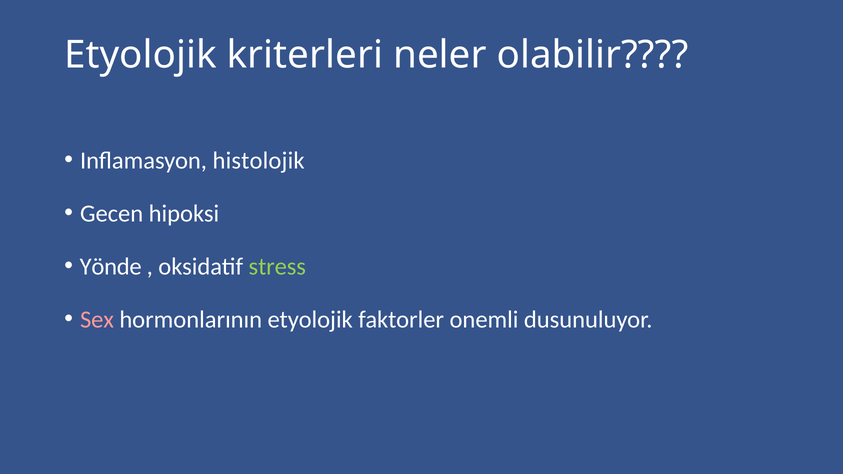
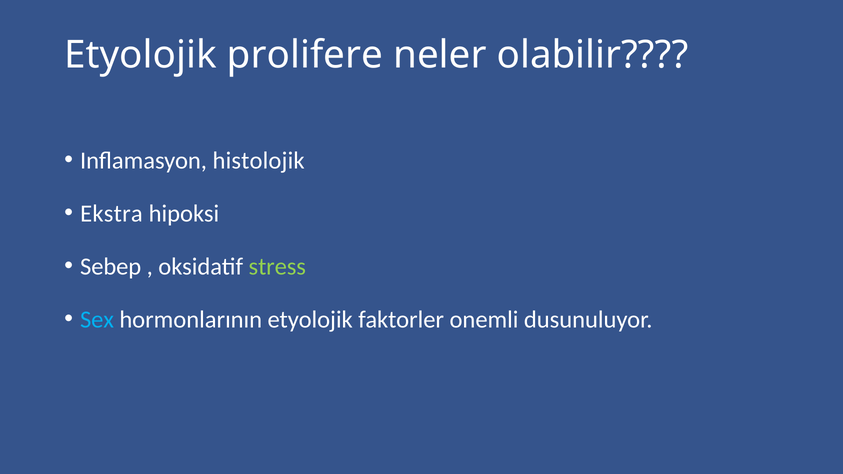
kriterleri: kriterleri -> prolifere (305, 55)
Gecen: Gecen -> Ekstra (111, 214)
Yönde: Yönde -> Sebep (111, 267)
Sex colour: pink -> light blue (97, 320)
